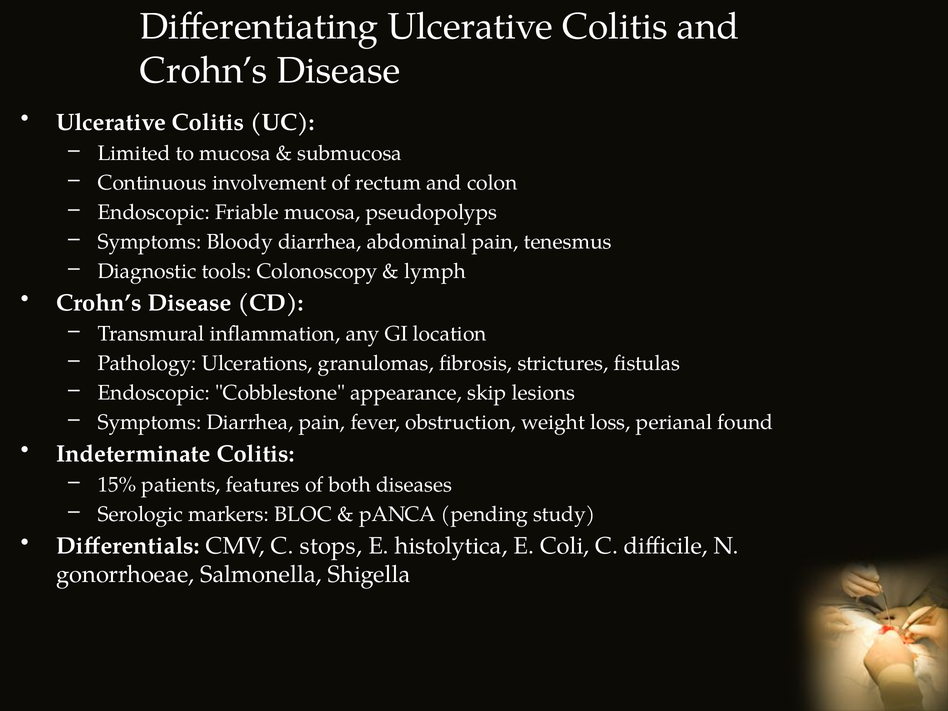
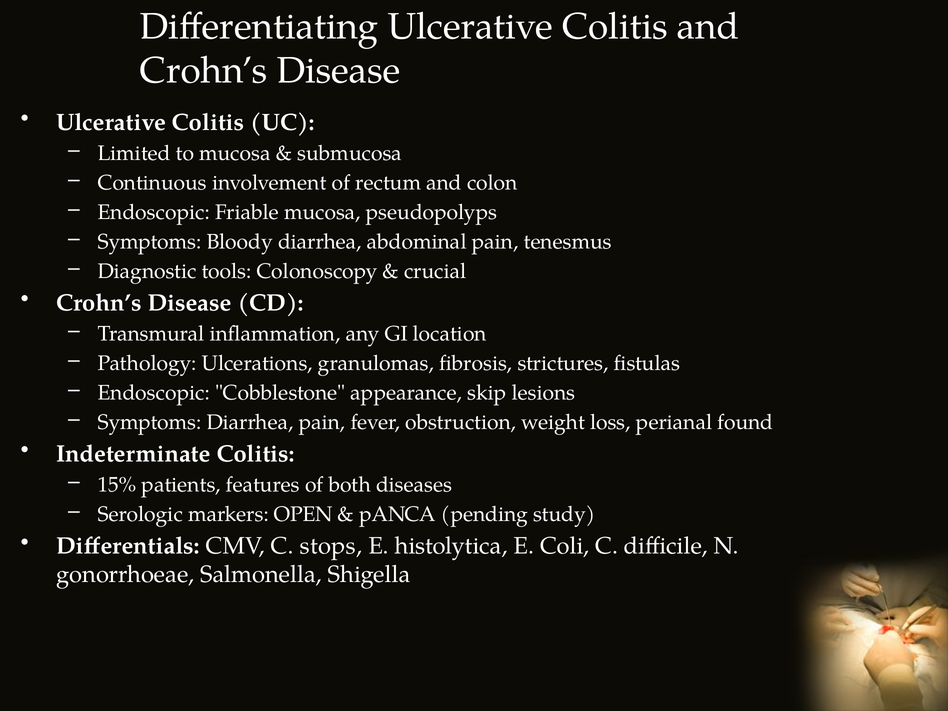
lymph: lymph -> crucial (435, 271)
BLOC: BLOC -> OPEN (303, 514)
